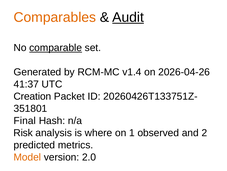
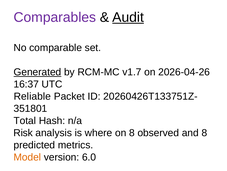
Comparables colour: orange -> purple (55, 17)
comparable underline: present -> none (56, 48)
Generated underline: none -> present (37, 72)
v1.4: v1.4 -> v1.7 (132, 72)
41:37: 41:37 -> 16:37 (26, 84)
Creation: Creation -> Reliable (32, 96)
Final: Final -> Total (25, 120)
on 1: 1 -> 8 (132, 132)
and 2: 2 -> 8 (204, 132)
2.0: 2.0 -> 6.0 (89, 157)
